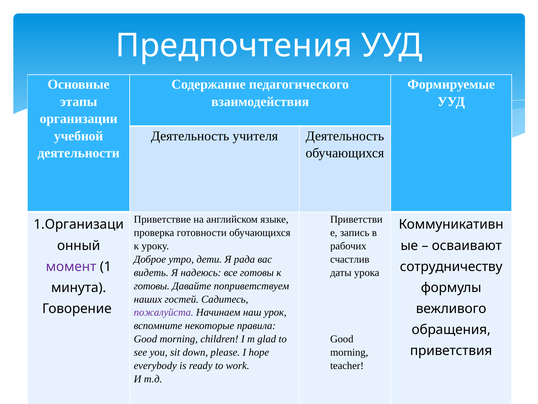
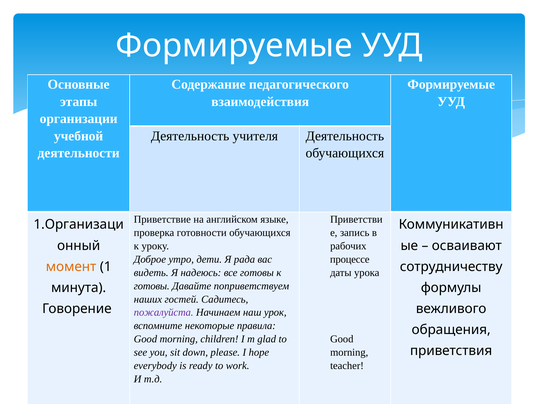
Предпочтения: Предпочтения -> Формируемые (234, 46)
счастлив: счастлив -> процессе (350, 259)
момент colour: purple -> orange (71, 266)
